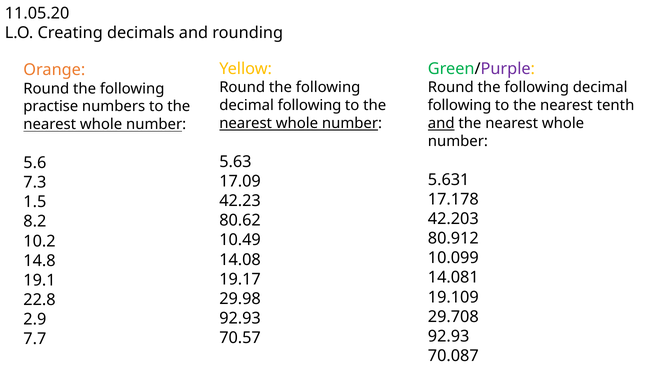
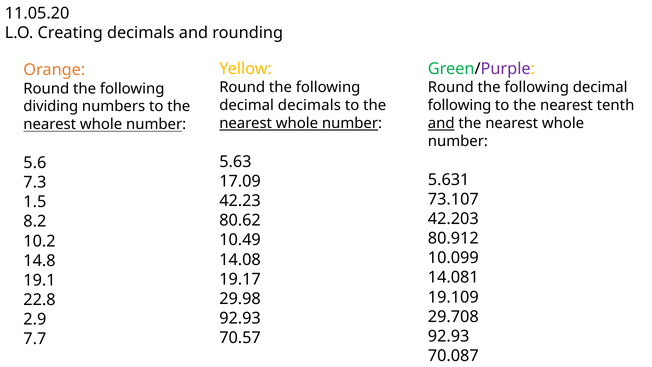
following: following -> decimals (309, 105)
practise: practise -> dividing (51, 106)
17.178: 17.178 -> 73.107 (453, 199)
